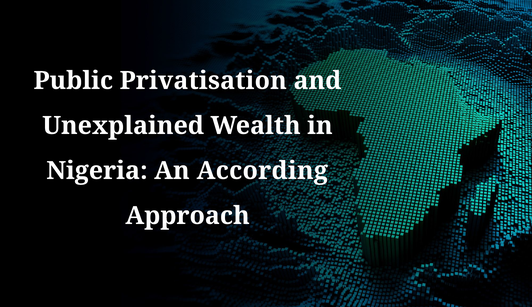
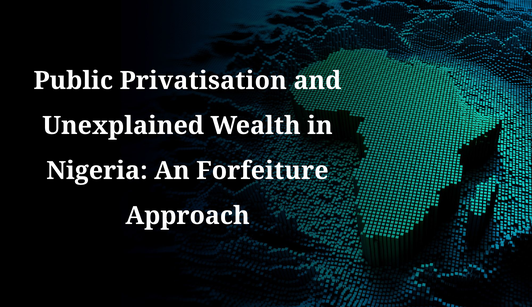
According: According -> Forfeiture (262, 171)
